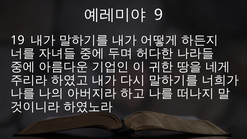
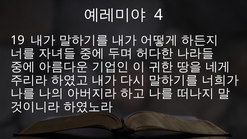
9: 9 -> 4 (159, 15)
